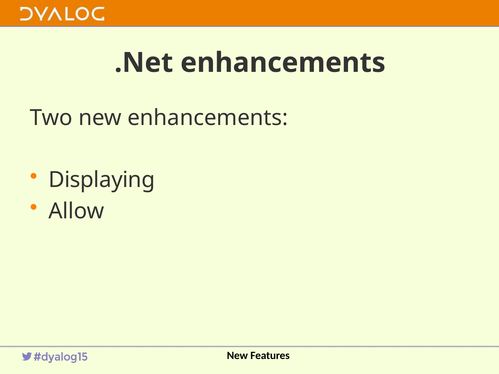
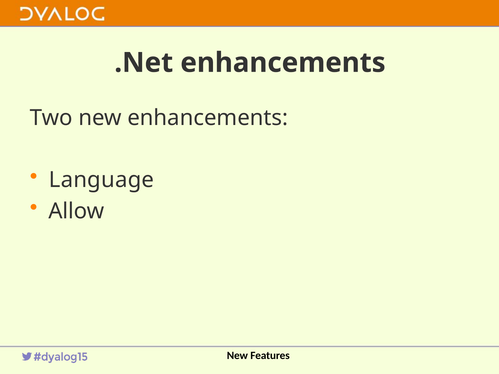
Displaying: Displaying -> Language (102, 180)
